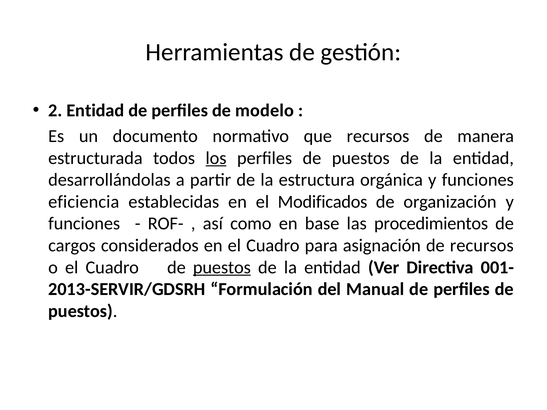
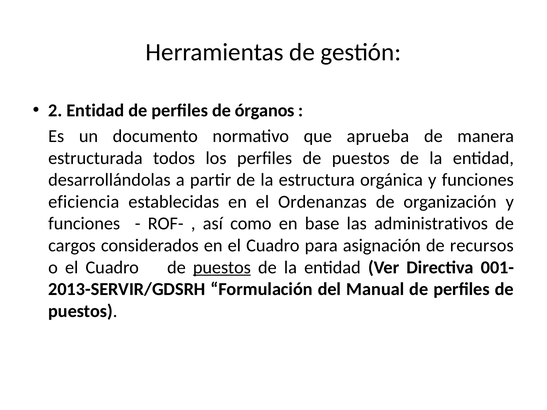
modelo: modelo -> órganos (265, 111)
que recursos: recursos -> aprueba (378, 136)
los underline: present -> none (216, 158)
Modificados: Modificados -> Ordenanzas (322, 202)
procedimientos: procedimientos -> administrativos (431, 224)
